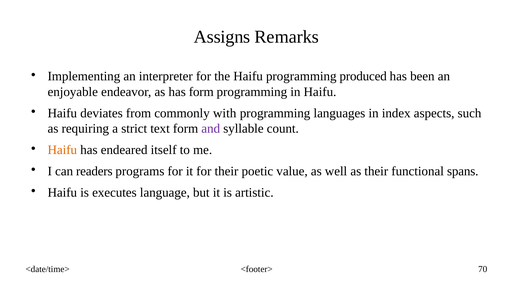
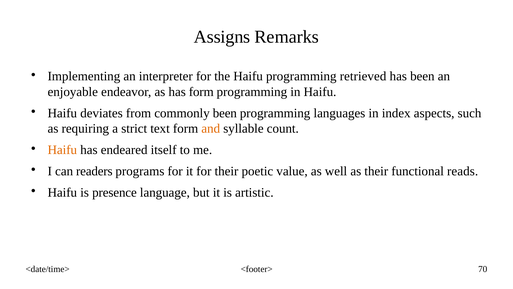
produced: produced -> retrieved (363, 76)
commonly with: with -> been (225, 113)
and colour: purple -> orange (211, 128)
spans: spans -> reads (463, 171)
executes: executes -> presence (114, 192)
